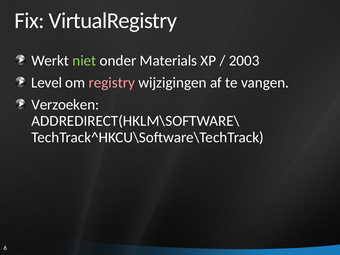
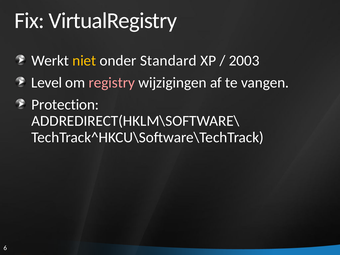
niet colour: light green -> yellow (84, 61)
Materials: Materials -> Standard (168, 61)
Verzoeken: Verzoeken -> Protection (65, 105)
